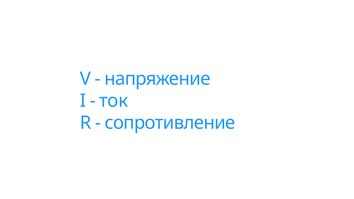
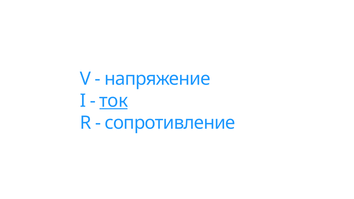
ток underline: none -> present (114, 101)
